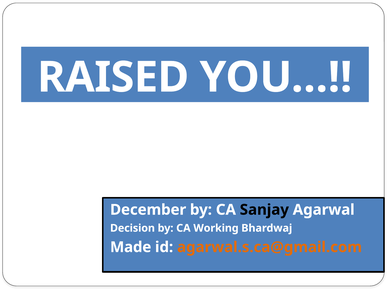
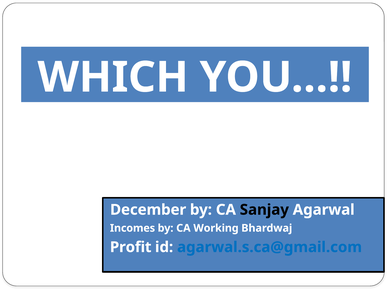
RAISED: RAISED -> WHICH (113, 77)
Decision: Decision -> Incomes (133, 228)
Made: Made -> Profit (131, 247)
agarwal.s.ca@gmail.com colour: orange -> blue (270, 247)
